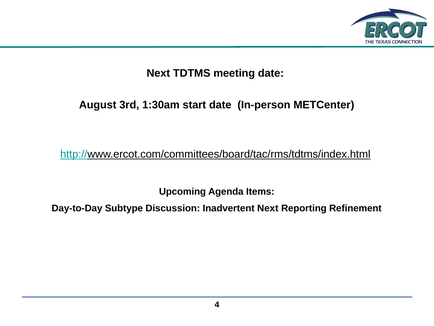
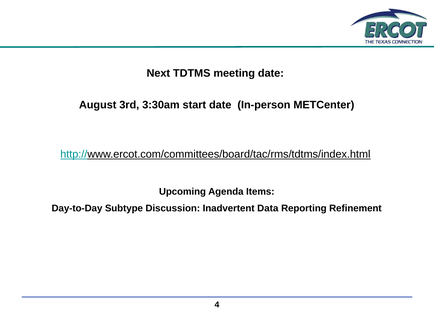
1:30am: 1:30am -> 3:30am (161, 105)
Inadvertent Next: Next -> Data (268, 208)
